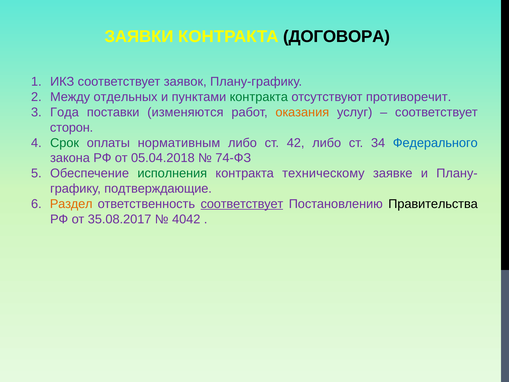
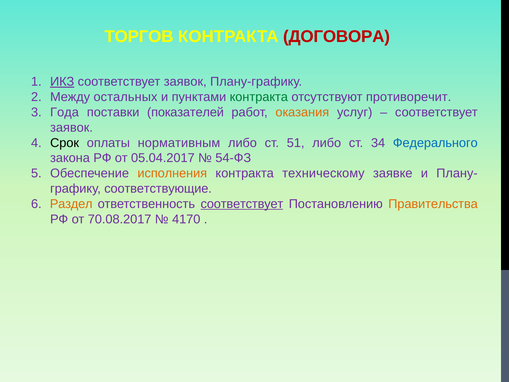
ЗАЯВКИ: ЗАЯВКИ -> ТОРГОВ (139, 36)
ДОГОВОРА colour: black -> red (336, 36)
ИКЗ underline: none -> present (62, 82)
отдельных: отдельных -> остальных (125, 97)
изменяются: изменяются -> показателей (185, 112)
сторон: сторон -> заявок (72, 127)
Срок colour: green -> black (65, 143)
42: 42 -> 51 (296, 143)
05.04.2018: 05.04.2018 -> 05.04.2017 (163, 158)
74-ФЗ: 74-ФЗ -> 54-ФЗ (233, 158)
исполнения colour: green -> orange (172, 173)
подтверждающие: подтверждающие -> соответствующие (158, 189)
Правительства colour: black -> orange (433, 204)
35.08.2017: 35.08.2017 -> 70.08.2017 (120, 219)
4042: 4042 -> 4170 (186, 219)
